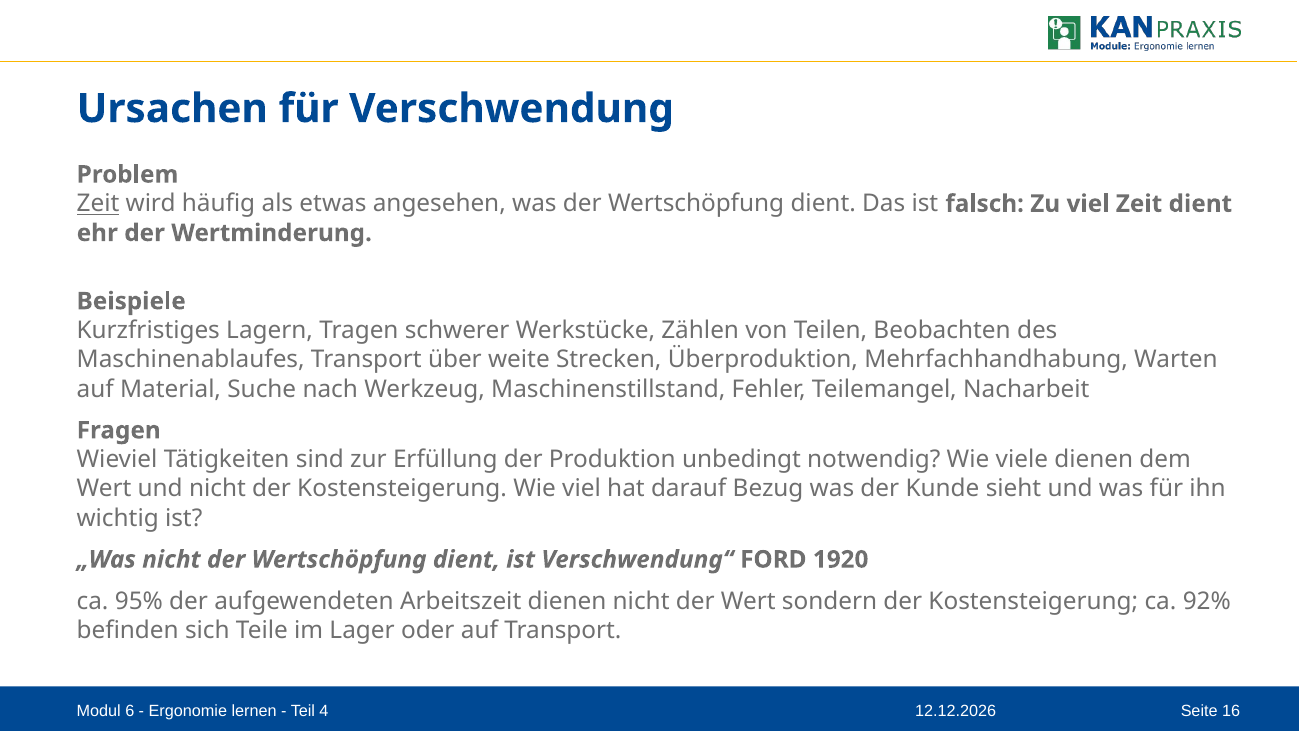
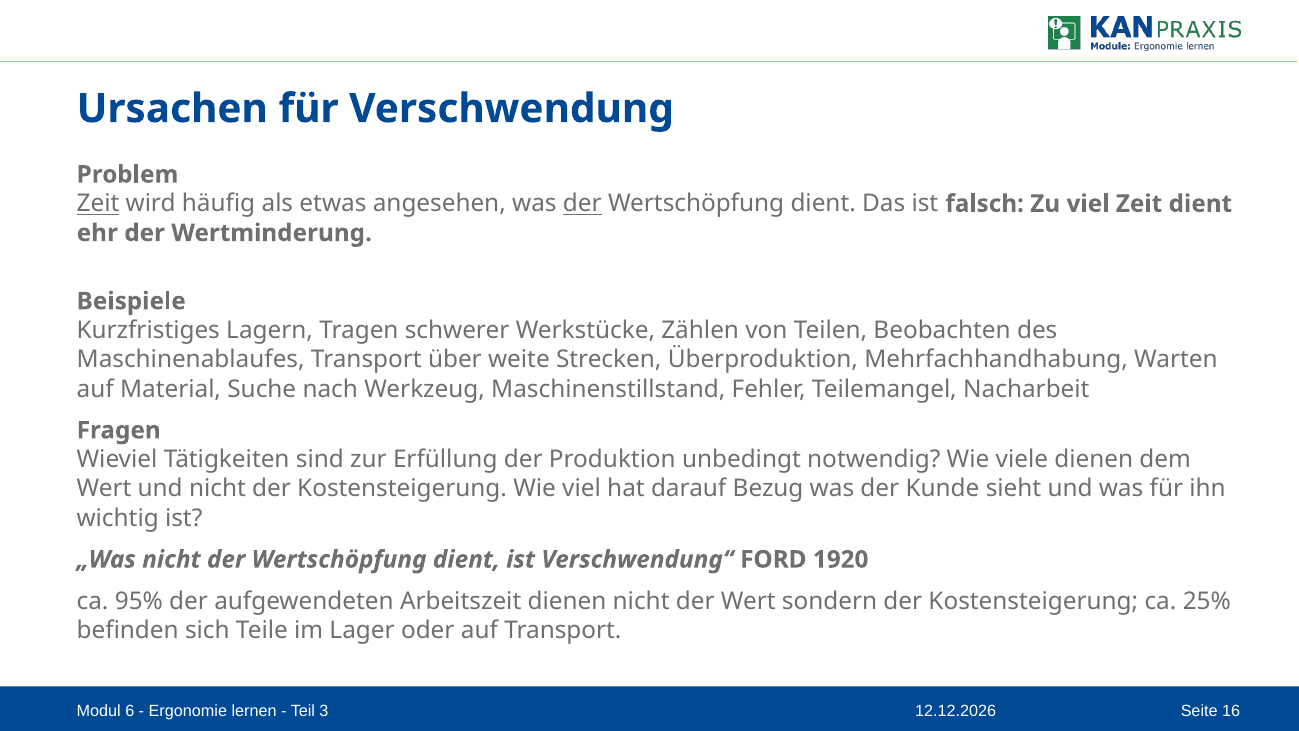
der underline: none -> present (582, 204)
92%: 92% -> 25% (1207, 601)
4: 4 -> 3 (324, 711)
